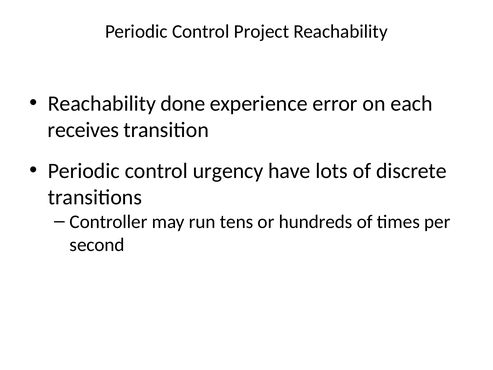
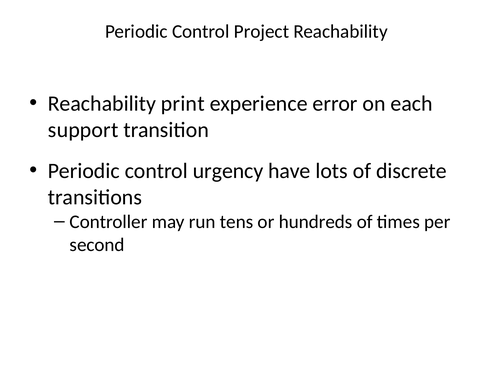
done: done -> print (183, 103)
receives: receives -> support (83, 130)
